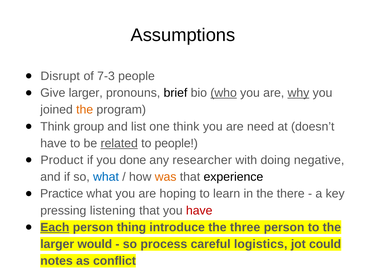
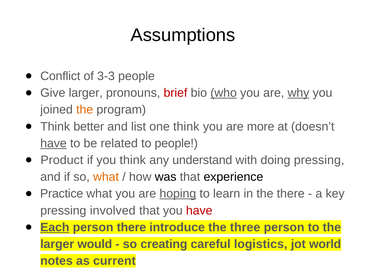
Disrupt: Disrupt -> Conflict (60, 76)
7-3: 7-3 -> 3-3 (106, 76)
brief colour: black -> red (175, 93)
group: group -> better (89, 127)
need: need -> more (261, 127)
have underline: none -> present (53, 144)
related underline: present -> none (119, 144)
you done: done -> think (133, 160)
researcher: researcher -> understand (202, 160)
doing negative: negative -> pressing (319, 160)
what colour: blue -> orange (106, 177)
was colour: orange -> black (166, 177)
hoping underline: none -> present (178, 194)
listening: listening -> involved (113, 211)
person thing: thing -> there (131, 228)
process: process -> creating (164, 245)
could: could -> world (325, 245)
conflict: conflict -> current (114, 261)
